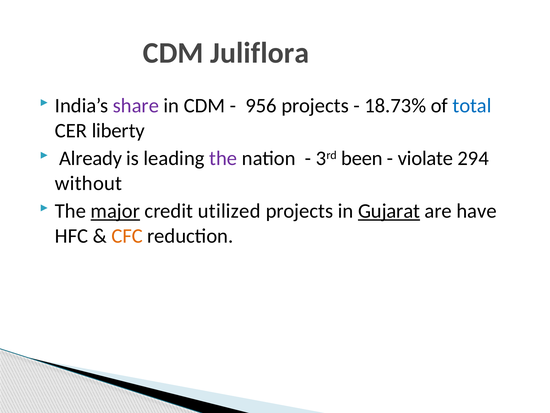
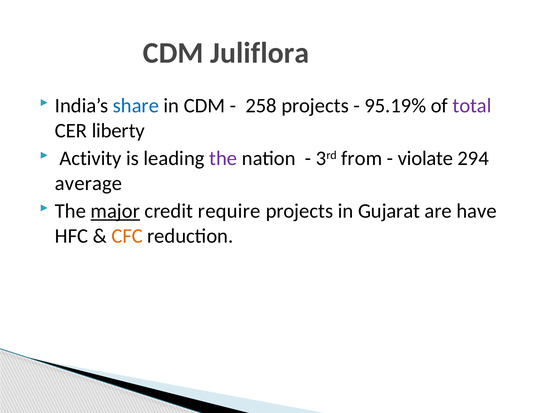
share colour: purple -> blue (136, 106)
956: 956 -> 258 (261, 106)
18.73%: 18.73% -> 95.19% (395, 106)
total colour: blue -> purple (472, 106)
Already: Already -> Activity (91, 158)
been: been -> from (362, 158)
without: without -> average (89, 183)
utilized: utilized -> require (229, 211)
Gujarat underline: present -> none (389, 211)
